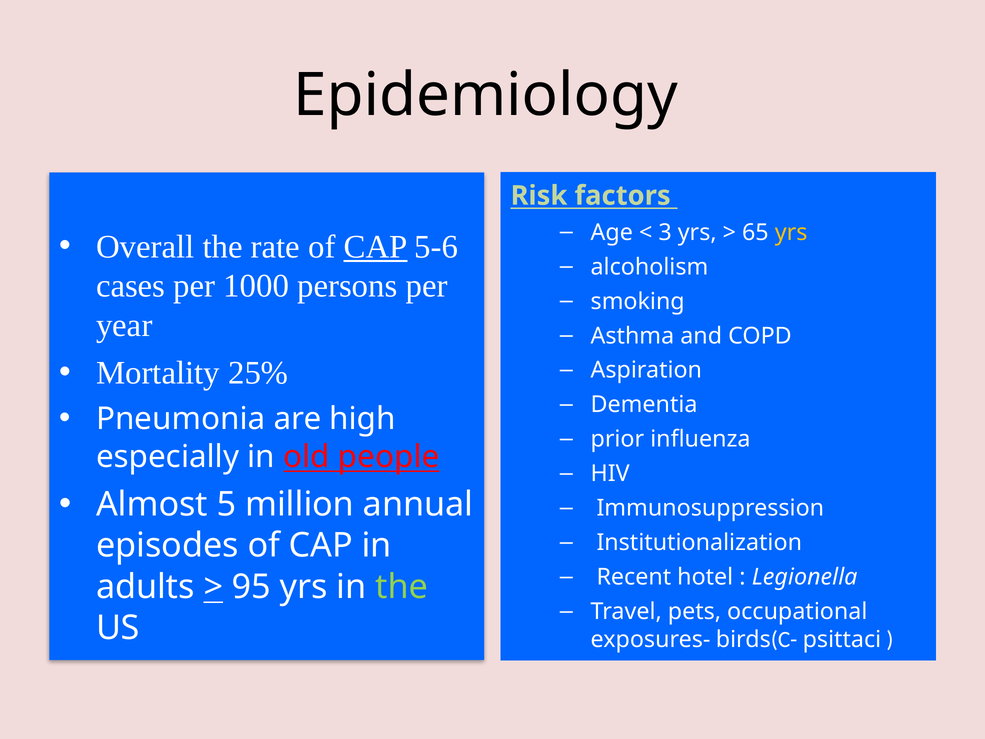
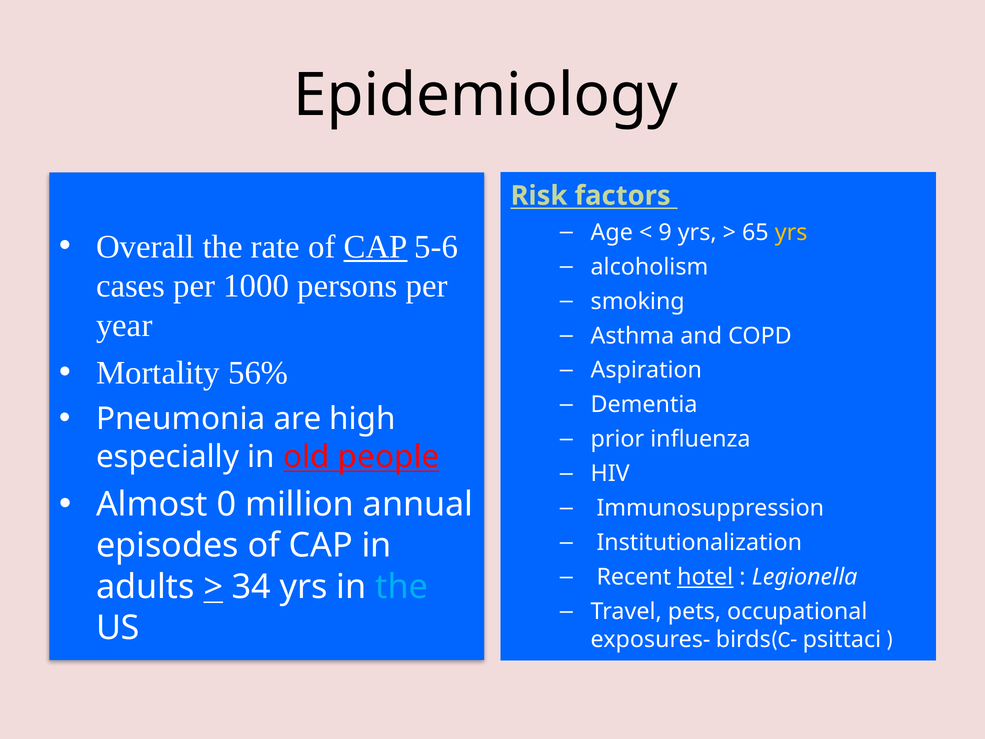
3: 3 -> 9 (665, 232)
25%: 25% -> 56% (258, 373)
5: 5 -> 0 (227, 504)
hotel underline: none -> present (705, 577)
95: 95 -> 34 (251, 587)
the colour: light green -> light blue (402, 587)
